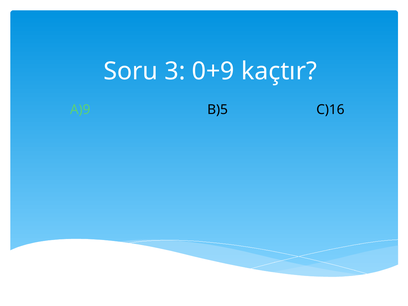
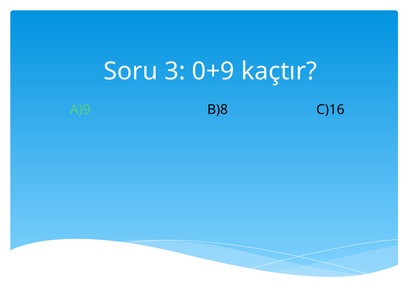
B)5: B)5 -> B)8 (218, 110)
